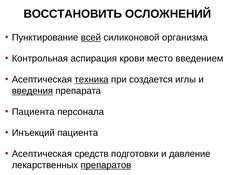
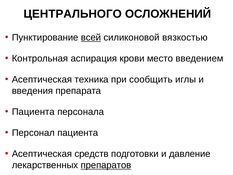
ВОССТАНОВИТЬ: ВОССТАНОВИТЬ -> ЦЕНТРАЛЬНОГО (73, 14)
организма: организма -> вязкостью (185, 37)
техника underline: present -> none (92, 79)
создается: создается -> сообщить (151, 79)
введения underline: present -> none (32, 91)
Инъекций: Инъекций -> Персонал (33, 133)
